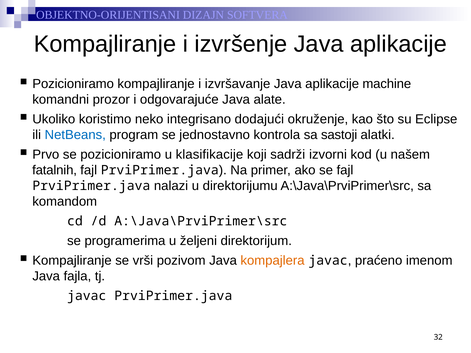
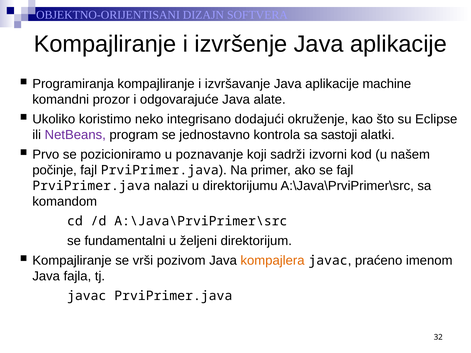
Pozicioniramo: Pozicioniramo -> Programiranja (73, 84)
NetBeans colour: blue -> purple (75, 135)
klasifikacije: klasifikacije -> poznavanje (209, 155)
fatalnih: fatalnih -> počinje (55, 170)
programerima: programerima -> fundamentalni (125, 241)
